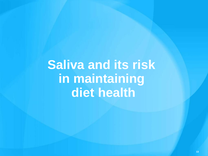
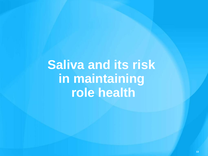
diet: diet -> role (83, 93)
